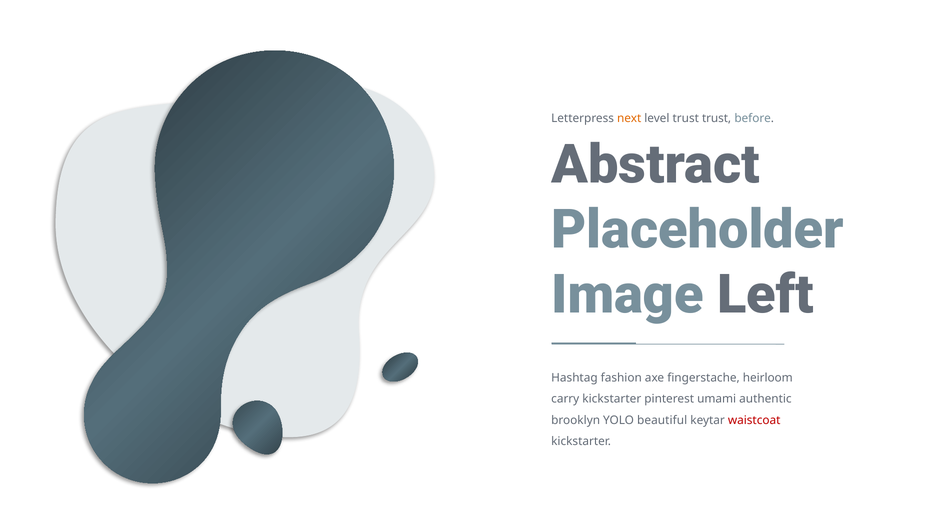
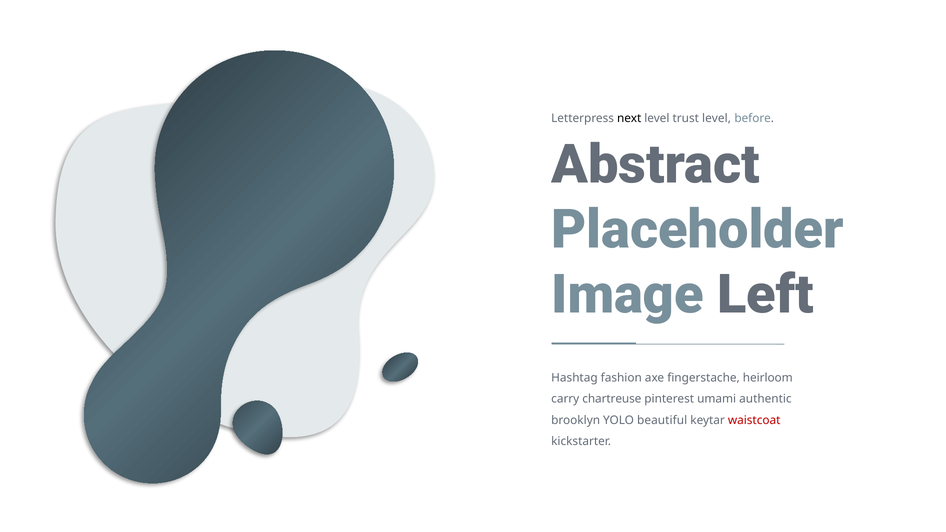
next colour: orange -> black (629, 119)
trust trust: trust -> level (716, 119)
carry kickstarter: kickstarter -> chartreuse (612, 399)
